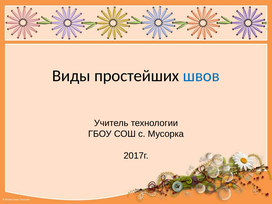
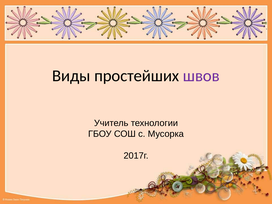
швов colour: blue -> purple (201, 76)
